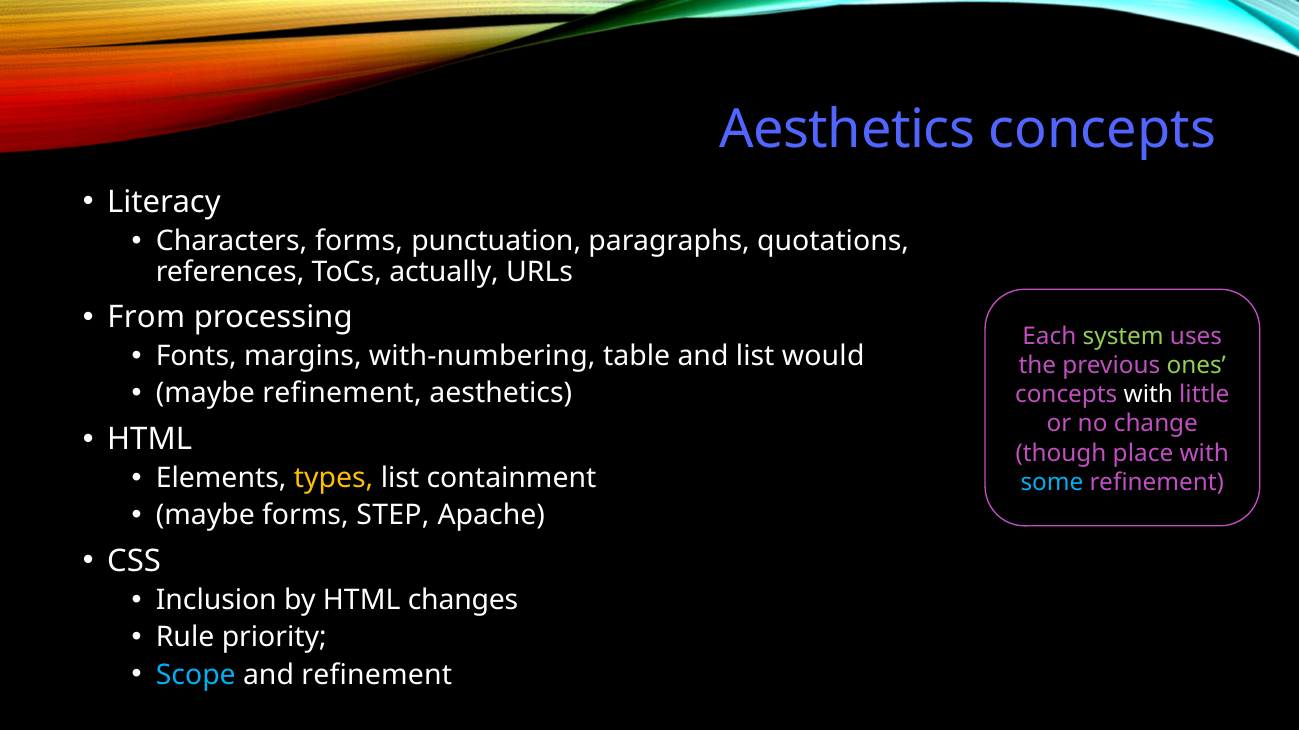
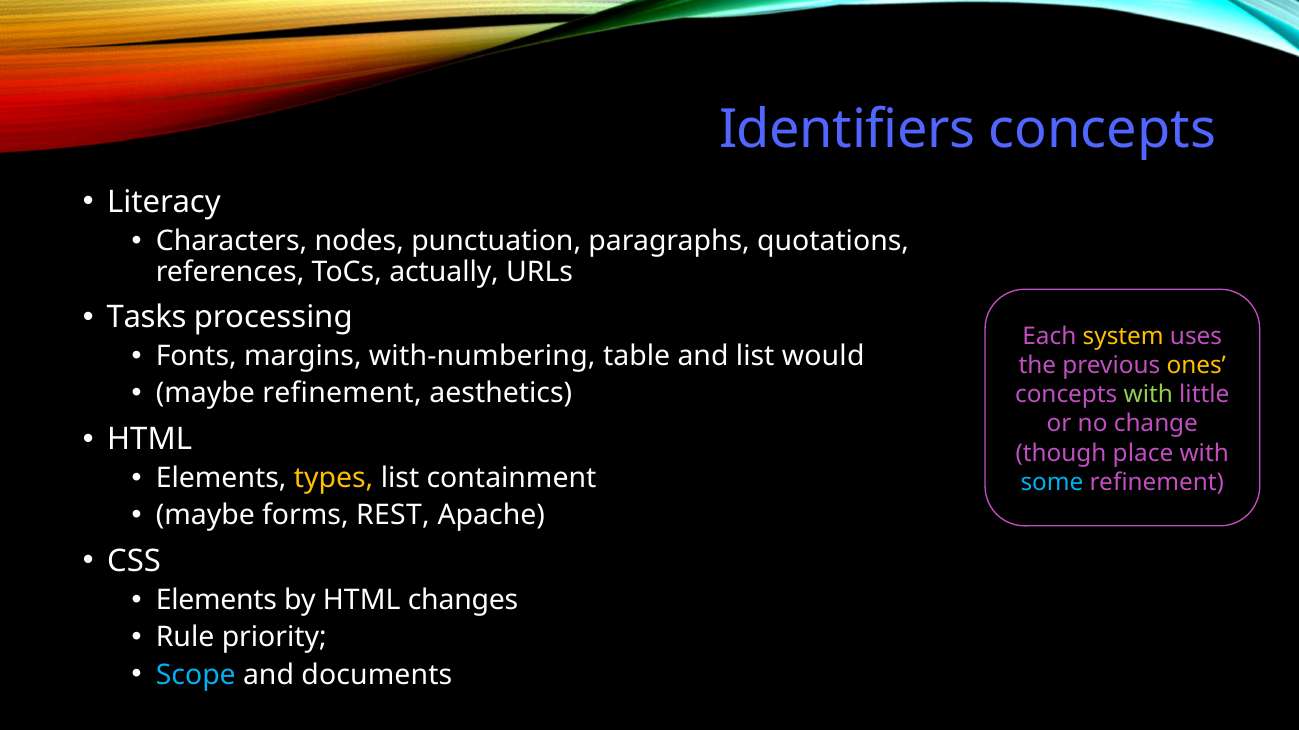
Aesthetics: Aesthetics -> Identifiers (847, 130)
Characters forms: forms -> nodes (359, 241)
From: From -> Tasks (147, 318)
system colour: light green -> yellow (1123, 337)
ones colour: light green -> yellow (1196, 366)
with colour: white -> light green (1148, 395)
STEP: STEP -> REST (393, 516)
Inclusion: Inclusion -> Elements (216, 600)
and refinement: refinement -> documents (377, 675)
